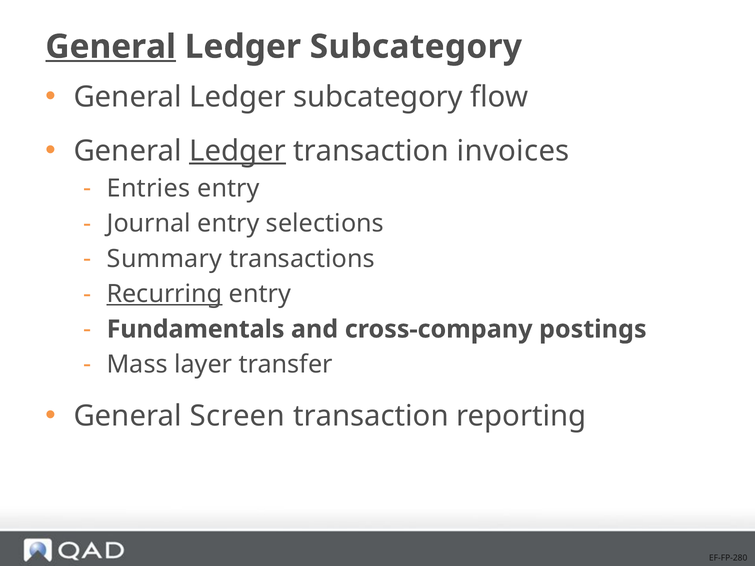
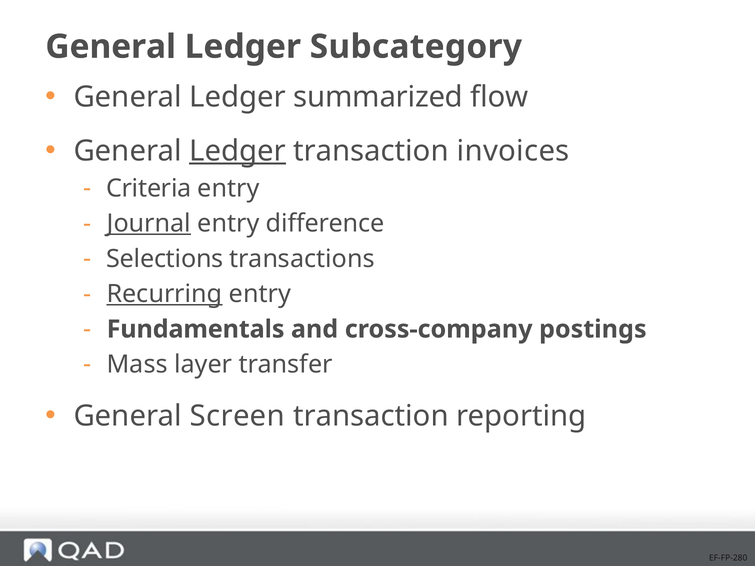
General underline: present -> none (111, 47)
subcategory: subcategory -> summarized (378, 97)
Entries: Entries -> Criteria (149, 188)
Journal underline: none -> present (149, 224)
selections: selections -> difference (325, 224)
Summary: Summary -> Selections (165, 259)
